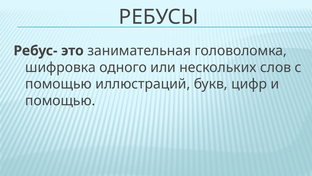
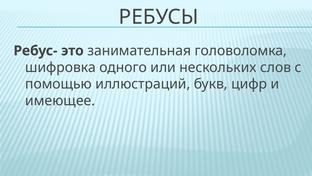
помощью: помощью -> имеющее (60, 101)
